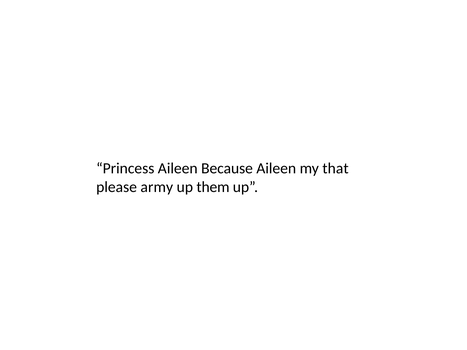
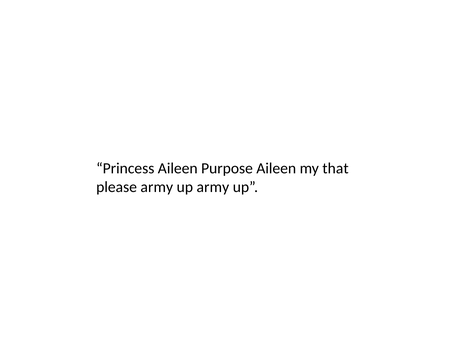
Because: Because -> Purpose (227, 168)
up them: them -> army (213, 187)
